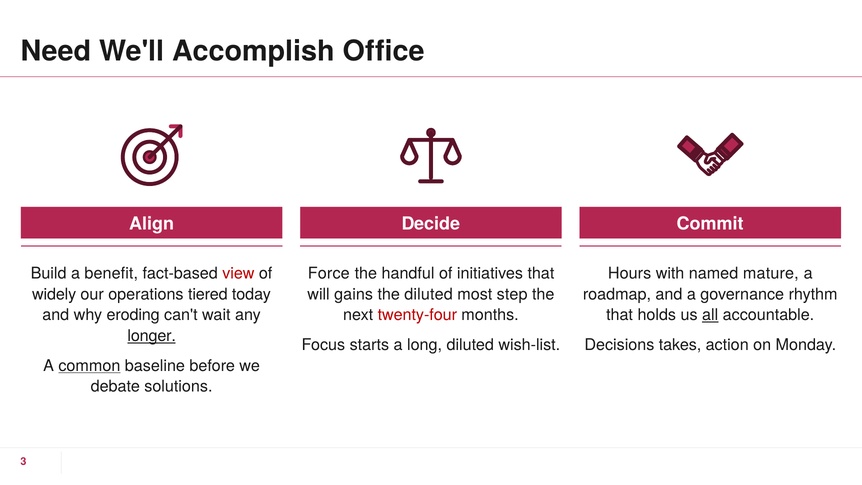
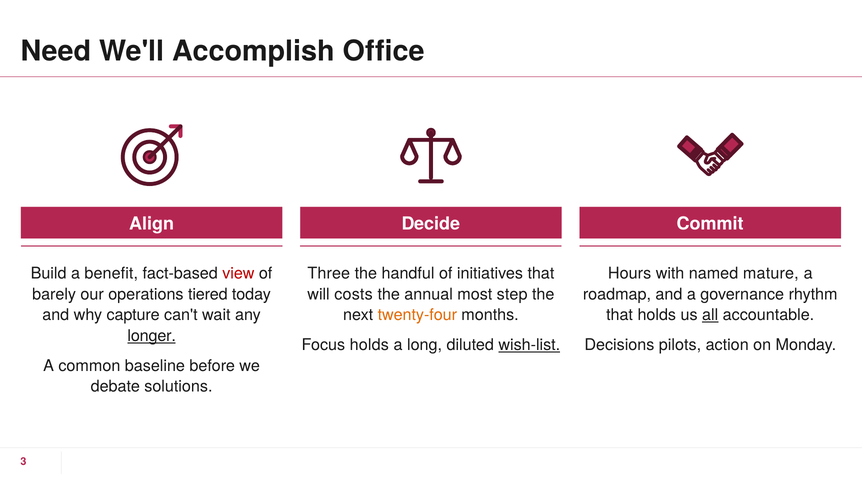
Force: Force -> Three (329, 273)
widely: widely -> barely (54, 294)
gains: gains -> costs (354, 294)
the diluted: diluted -> annual (429, 294)
eroding: eroding -> capture (133, 315)
twenty-four colour: red -> orange (417, 315)
Focus starts: starts -> holds (369, 345)
wish-list underline: none -> present (529, 345)
takes: takes -> pilots (680, 345)
common underline: present -> none (89, 366)
